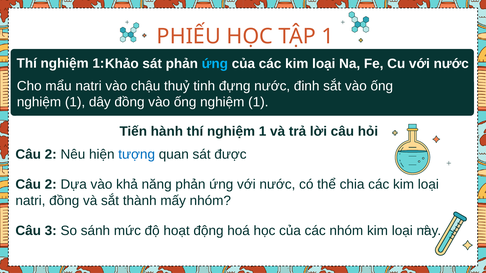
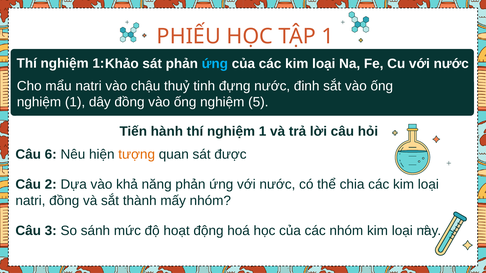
1: 1 -> 5 (258, 102)
2: 2 -> 6 (51, 155)
tượng colour: blue -> orange (137, 155)
